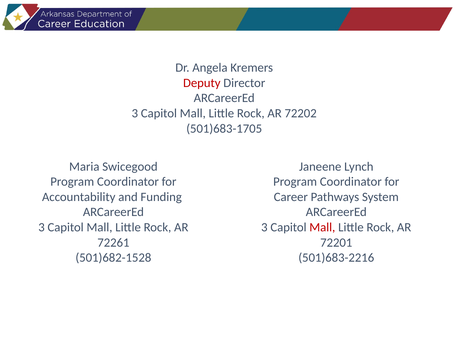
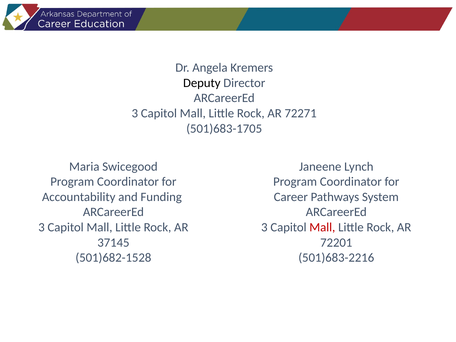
Deputy colour: red -> black (202, 83)
72202: 72202 -> 72271 (301, 113)
72261: 72261 -> 37145 (113, 243)
